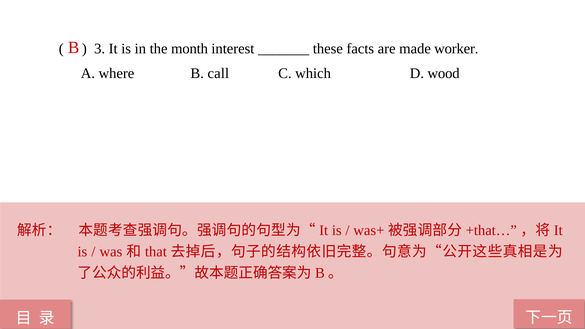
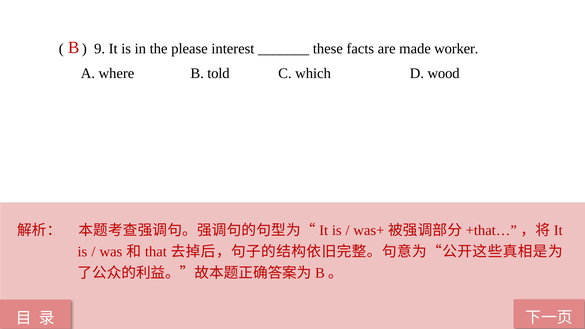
3: 3 -> 9 (100, 49)
month: month -> please (189, 49)
call: call -> told (218, 73)
